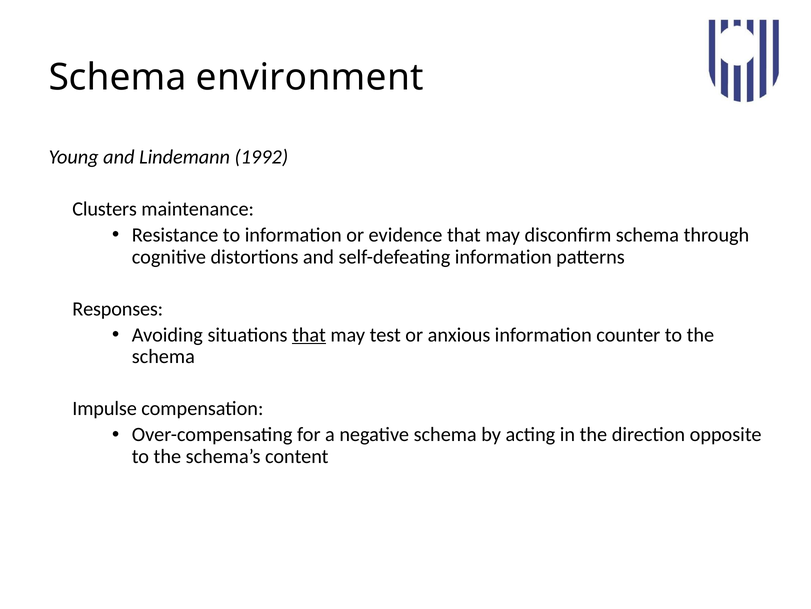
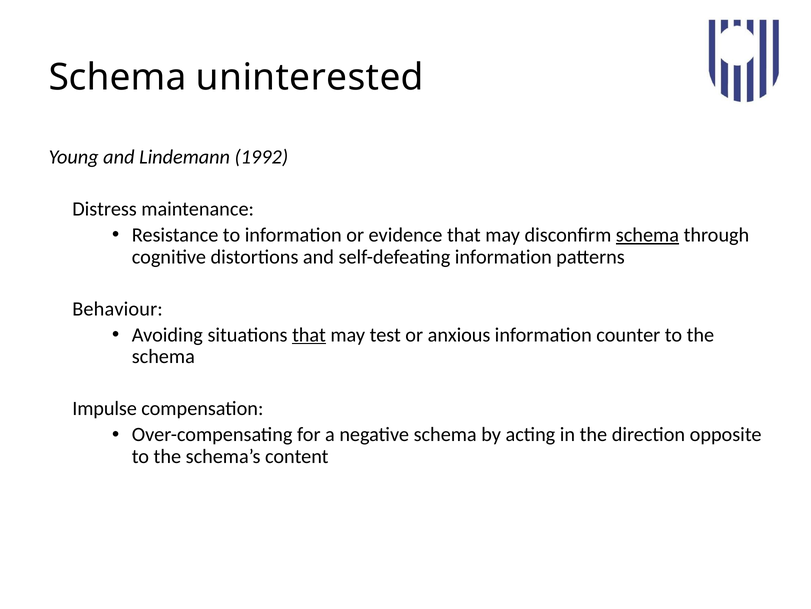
environment: environment -> uninterested (310, 78)
Clusters: Clusters -> Distress (105, 209)
schema underline: none -> present (647, 235)
Responses: Responses -> Behaviour (118, 308)
